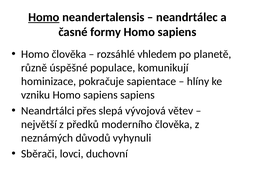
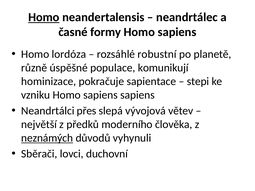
Homo člověka: člověka -> lordóza (69, 54)
vhledem: vhledem -> robustní (157, 54)
hlíny: hlíny -> stepi (198, 81)
neznámých underline: none -> present (47, 138)
